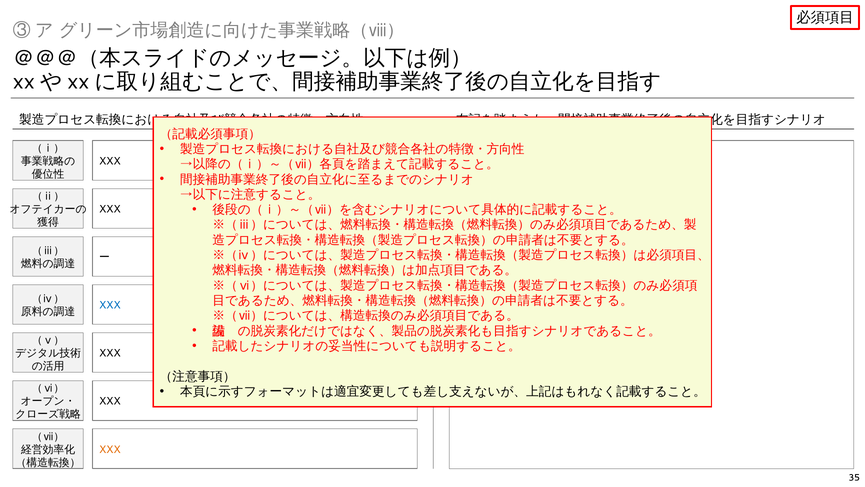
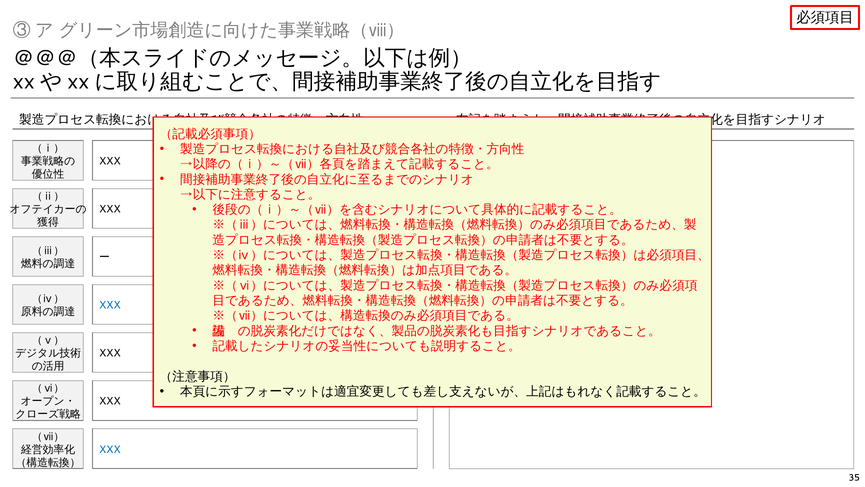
XXX colour: orange -> blue (110, 449)
